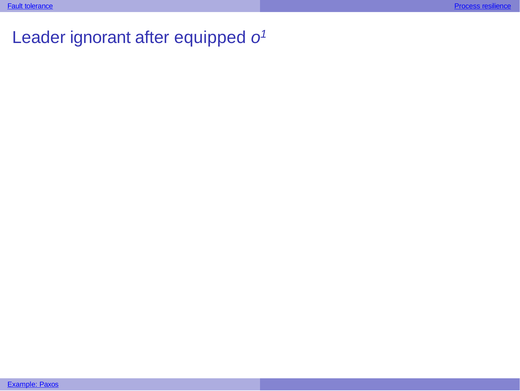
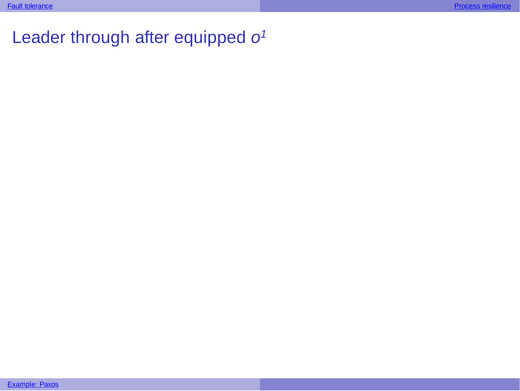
ignorant: ignorant -> through (100, 37)
